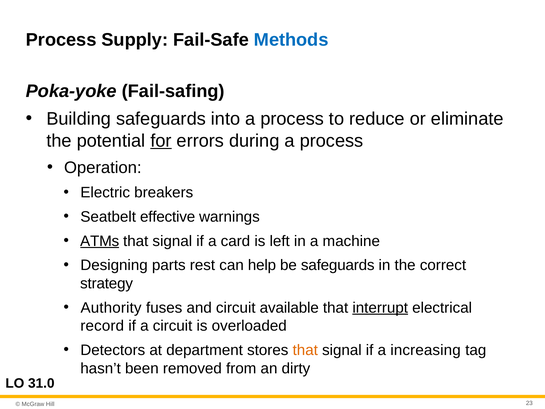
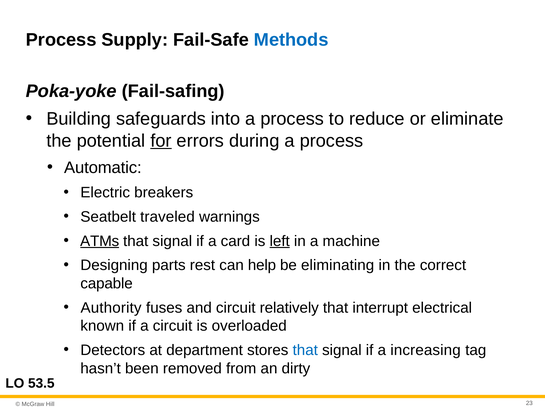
Operation: Operation -> Automatic (103, 167)
effective: effective -> traveled (167, 217)
left underline: none -> present (280, 241)
be safeguards: safeguards -> eliminating (338, 265)
strategy: strategy -> capable (107, 283)
available: available -> relatively (289, 308)
interrupt underline: present -> none (380, 308)
record: record -> known (102, 326)
that colour: orange -> blue (305, 350)
31.0: 31.0 -> 53.5 (41, 383)
